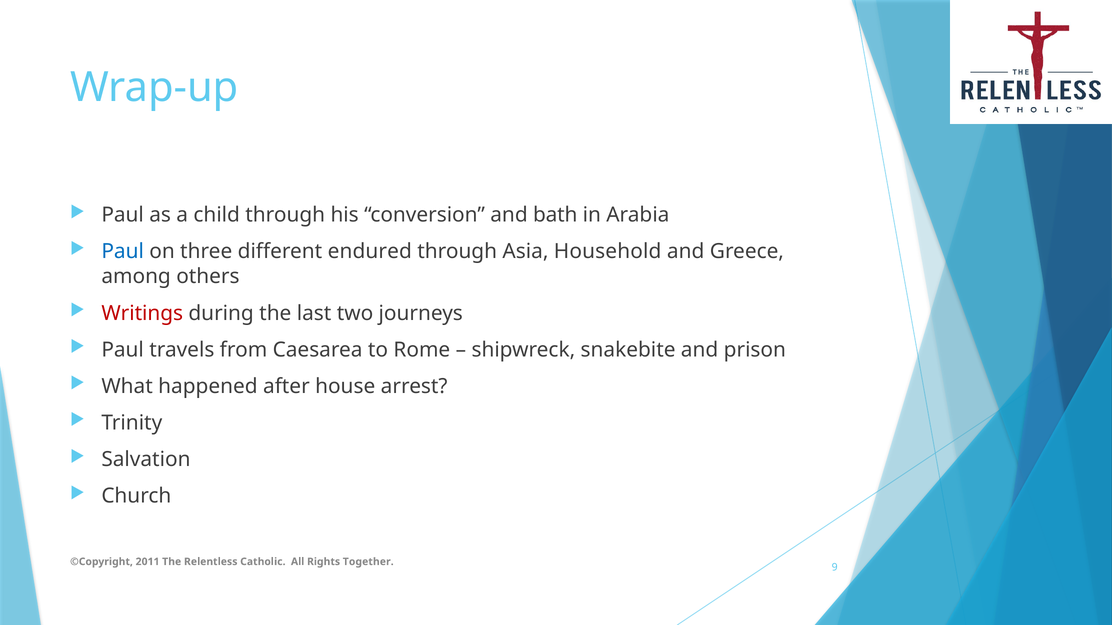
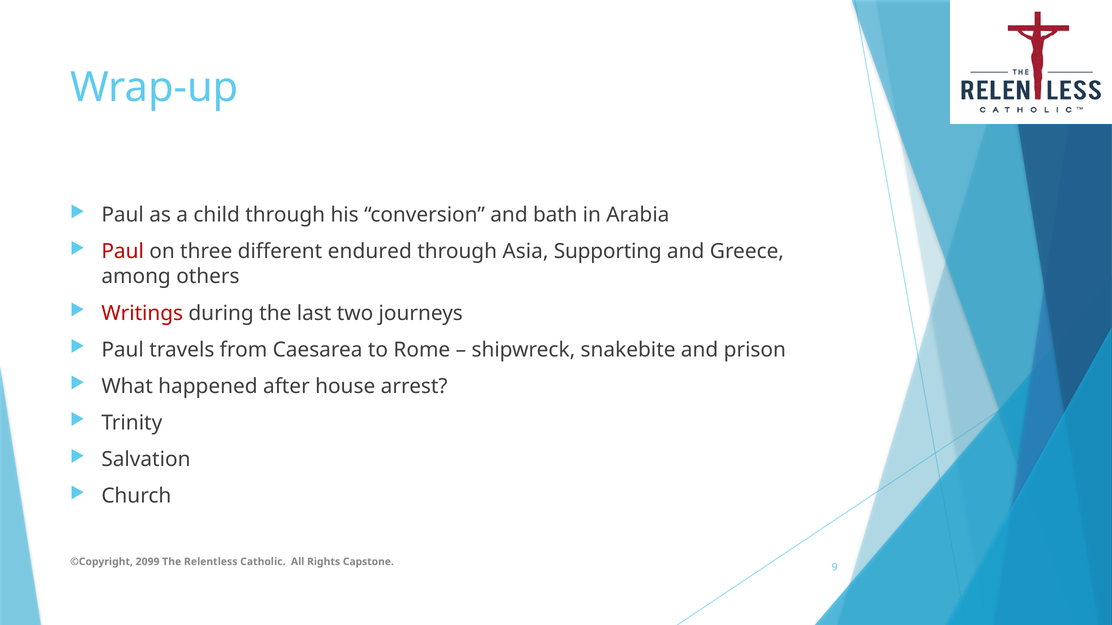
Paul colour: blue -> red (123, 252)
Household: Household -> Supporting (608, 252)
2011: 2011 -> 2099 (148, 562)
Together: Together -> Capstone (368, 562)
